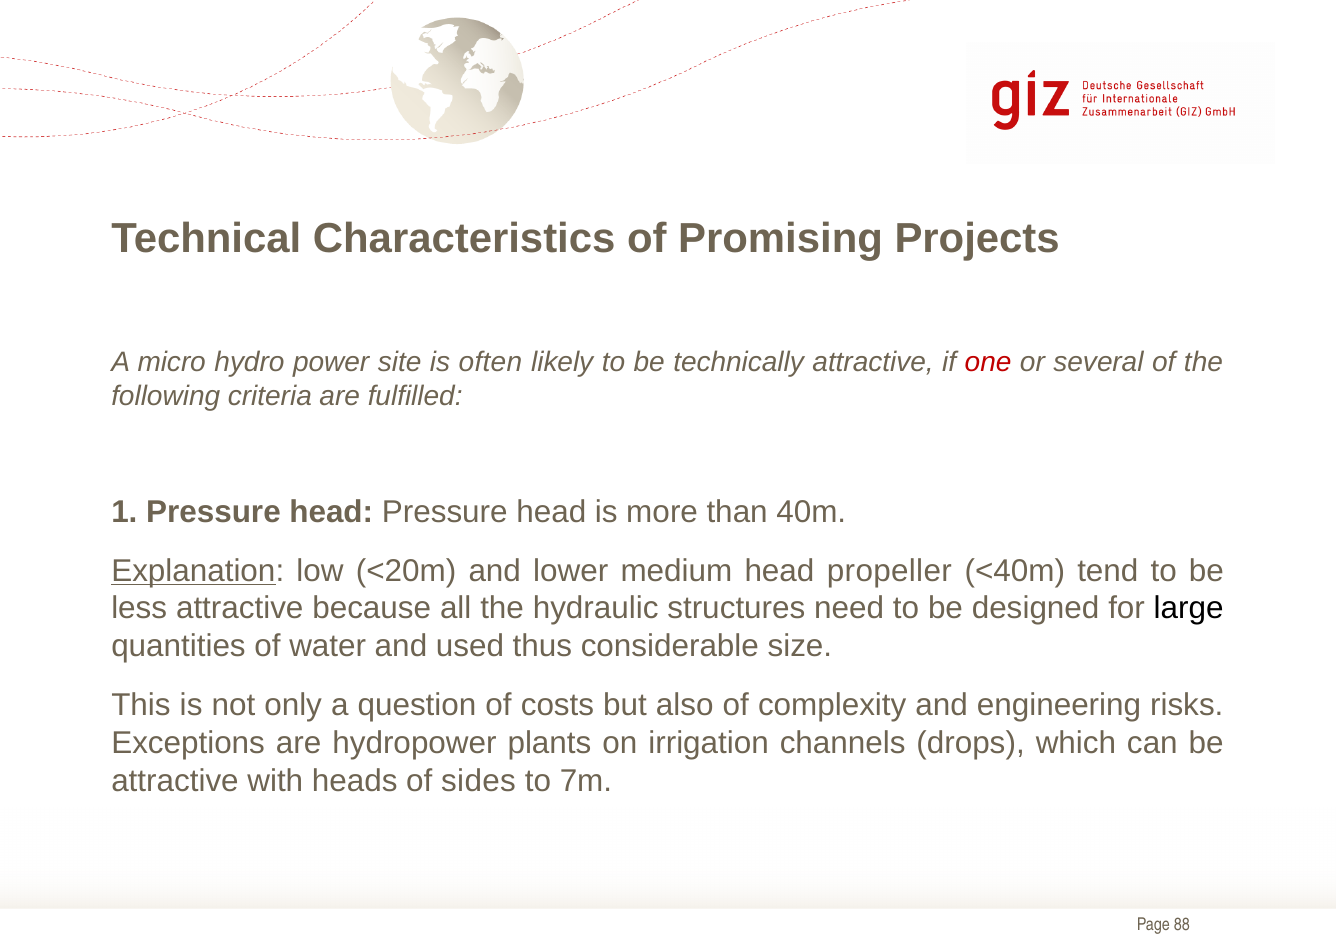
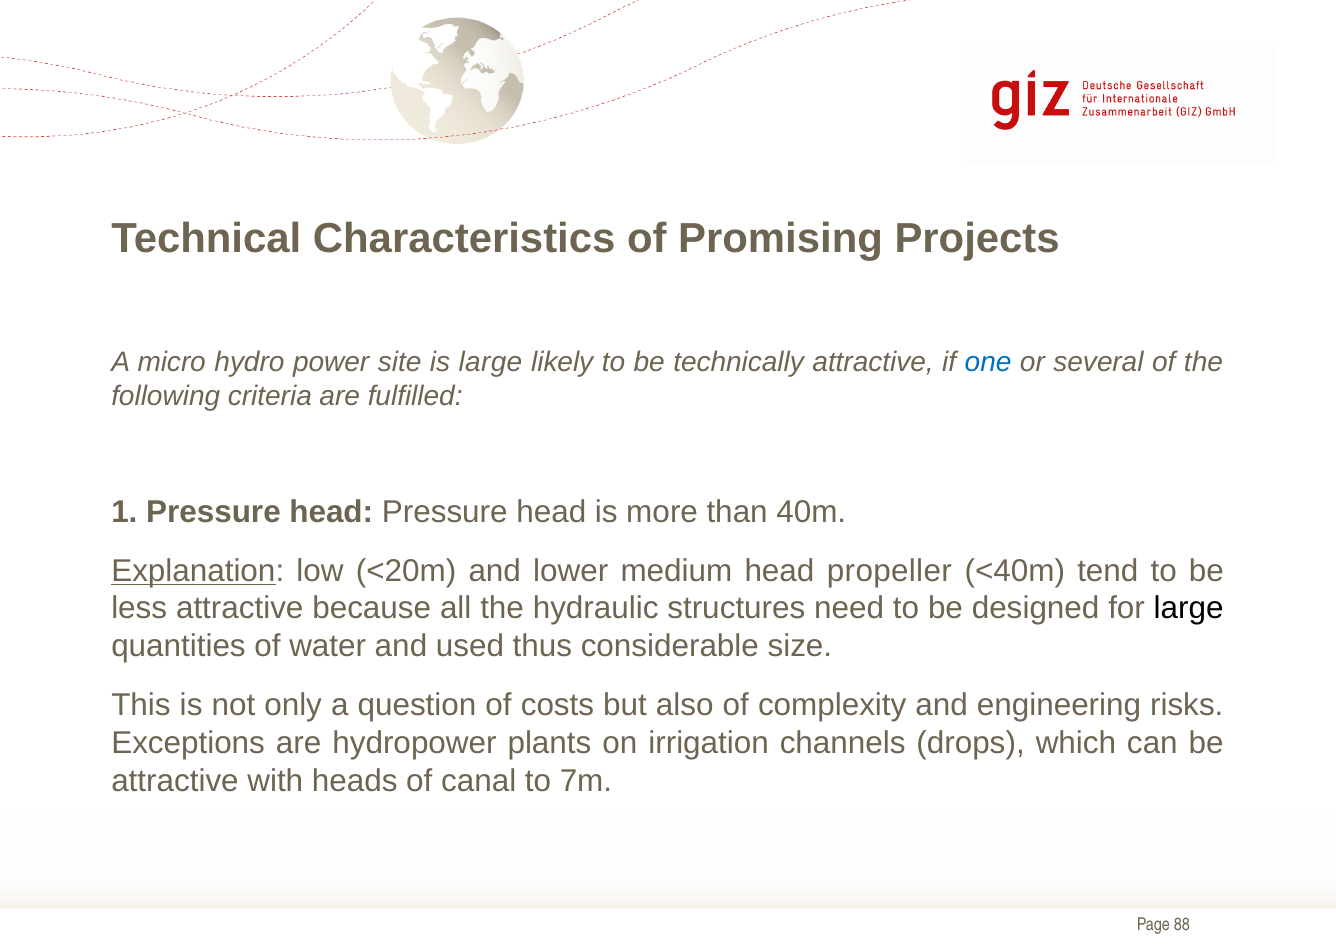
is often: often -> large (490, 362)
one colour: red -> blue (988, 362)
sides: sides -> canal (479, 780)
